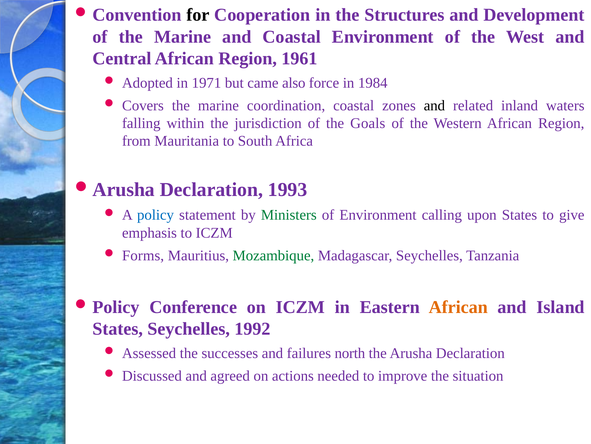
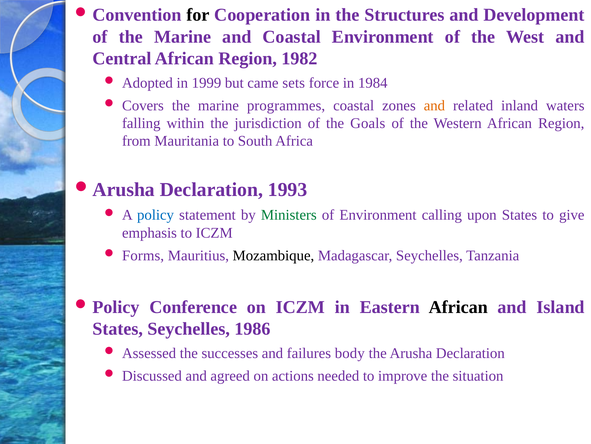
1961: 1961 -> 1982 (299, 58)
1971: 1971 -> 1999 (206, 83)
also: also -> sets (294, 83)
coordination: coordination -> programmes (286, 105)
and colour: black -> orange (434, 105)
Mozambique colour: green -> black (273, 255)
African colour: orange -> black (458, 307)
1992: 1992 -> 1986 (252, 328)
north: north -> body (350, 353)
